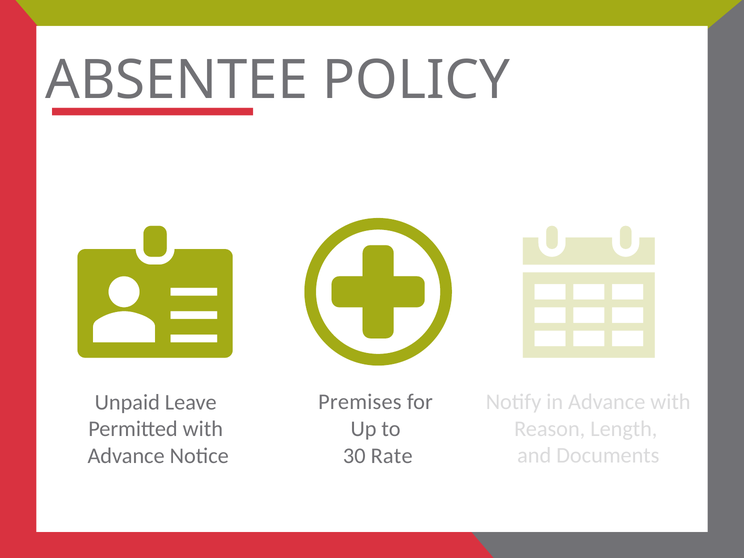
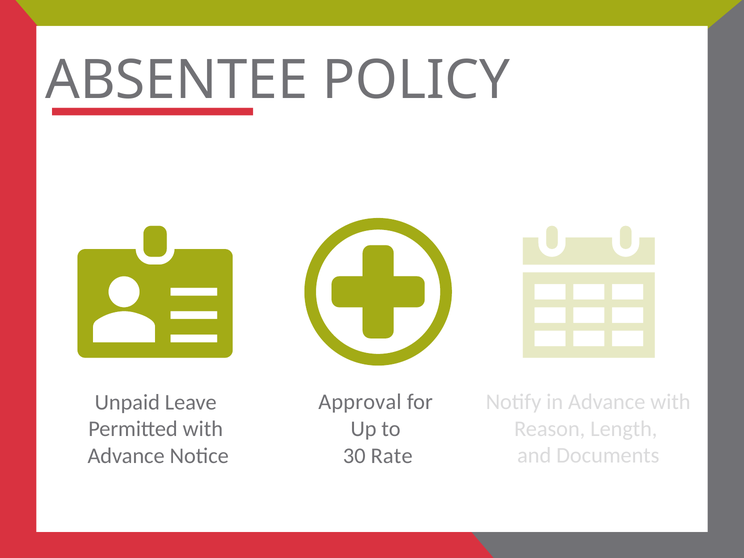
Premises: Premises -> Approval (360, 402)
